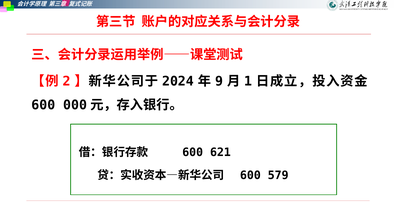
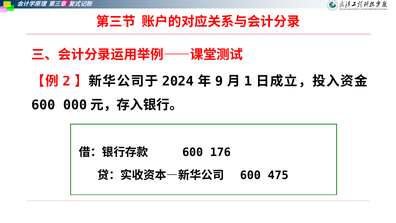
621: 621 -> 176 (220, 152)
579: 579 -> 475 (278, 175)
